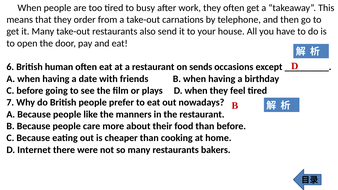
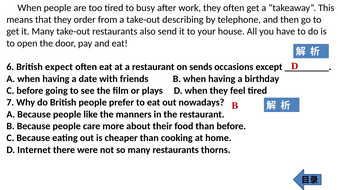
carnations: carnations -> describing (183, 20)
human: human -> expect (59, 67)
bakers: bakers -> thorns (216, 150)
